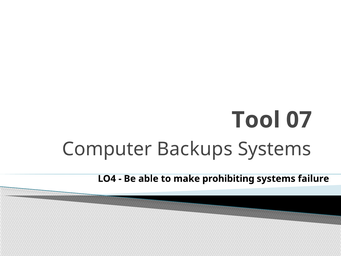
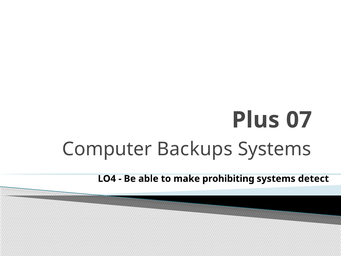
Tool: Tool -> Plus (256, 120)
failure: failure -> detect (313, 179)
